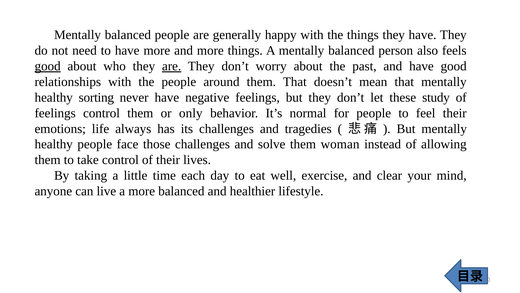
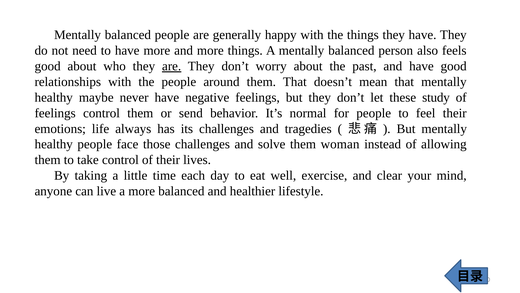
good underline: present -> none (48, 66)
sorting: sorting -> maybe (96, 97)
only: only -> send (191, 113)
